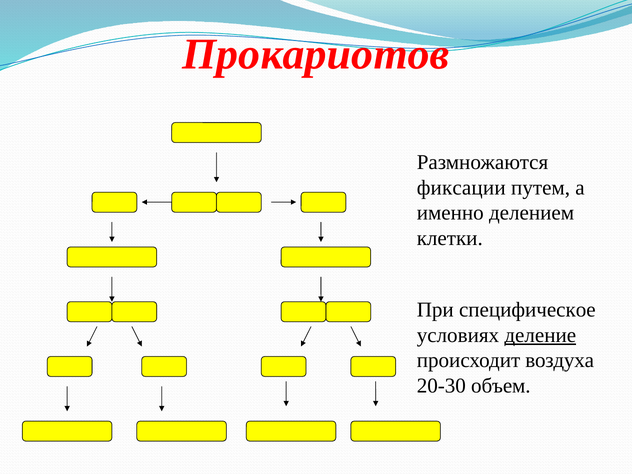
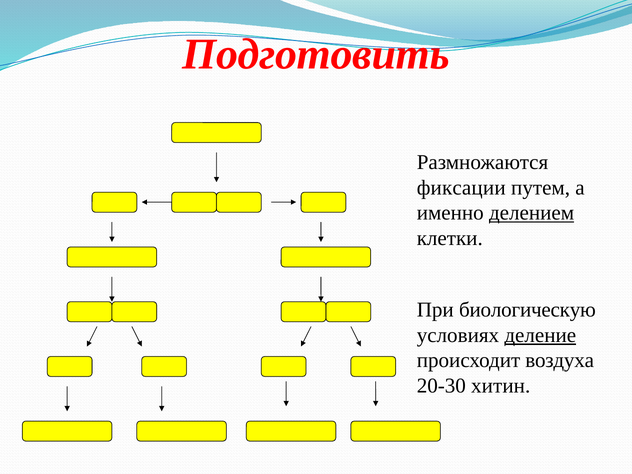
Прокариотов: Прокариотов -> Подготовить (316, 55)
делением underline: none -> present (532, 213)
специфическое: специфическое -> биологическую (527, 310)
объем: объем -> хитин (501, 386)
